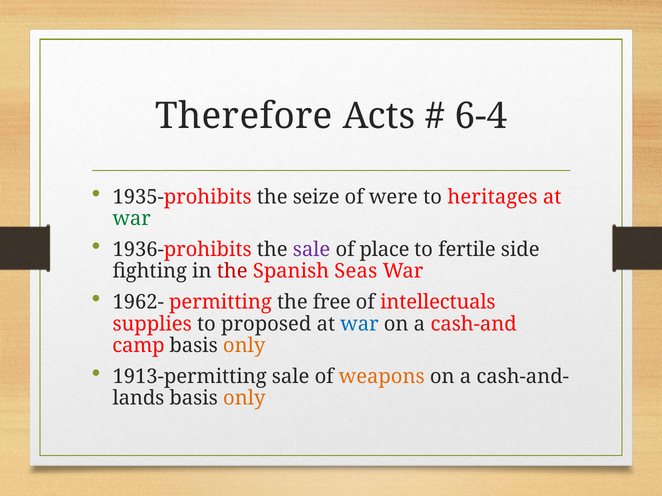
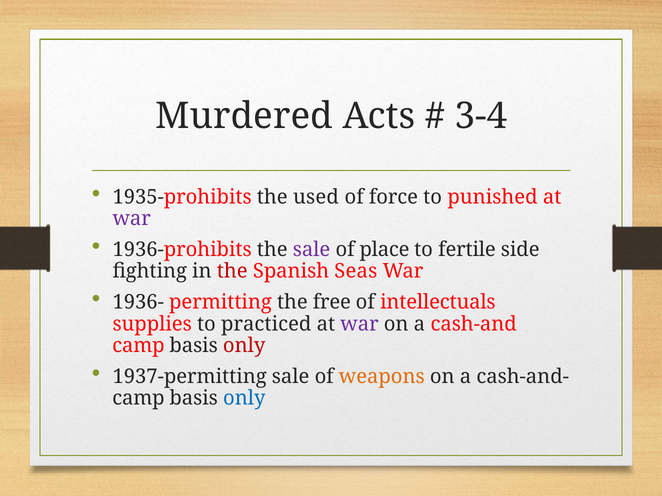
Therefore: Therefore -> Murdered (244, 116)
6-4: 6-4 -> 3-4 (481, 116)
seize: seize -> used (316, 197)
were: were -> force (393, 197)
heritages: heritages -> punished (493, 197)
war colour: green -> purple (132, 219)
1962-: 1962- -> 1936- (138, 302)
proposed: proposed -> practiced (266, 324)
war colour: blue -> purple (360, 324)
only colour: orange -> red (244, 346)
1913-permitting: 1913-permitting -> 1937-permitting (190, 377)
lands: lands -> camp (138, 399)
only colour: orange -> blue (244, 399)
